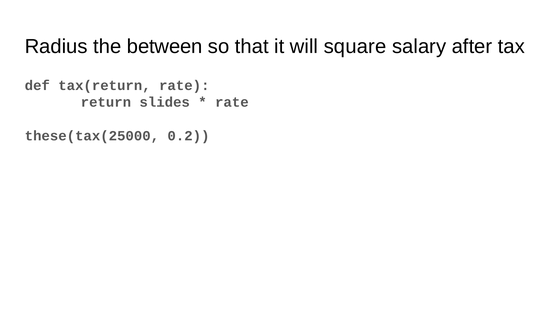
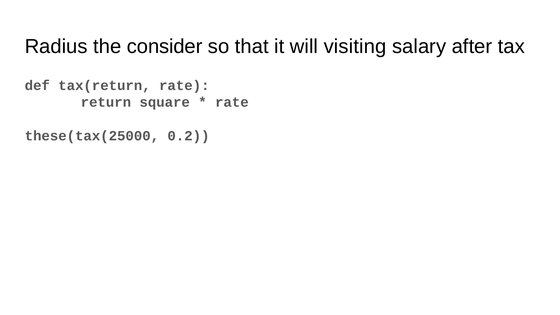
between: between -> consider (165, 46)
square: square -> visiting (355, 46)
slides: slides -> square (165, 102)
